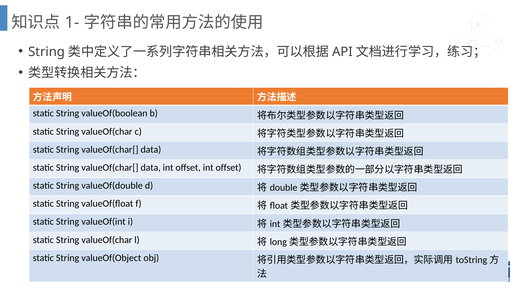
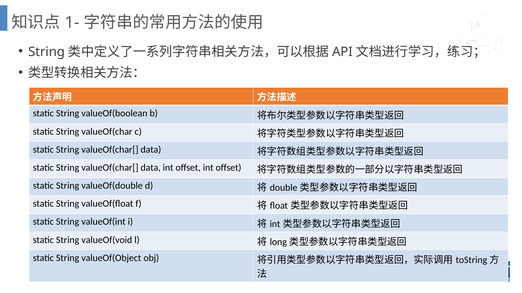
valueOf(char: valueOf(char -> valueOf(void (107, 240)
